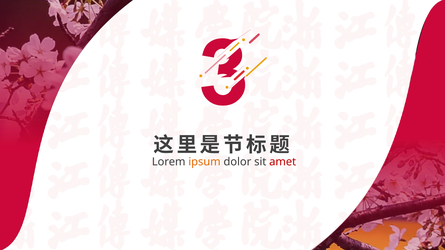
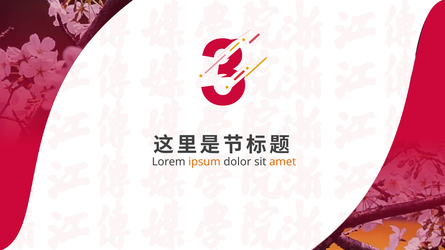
amet colour: red -> orange (283, 162)
